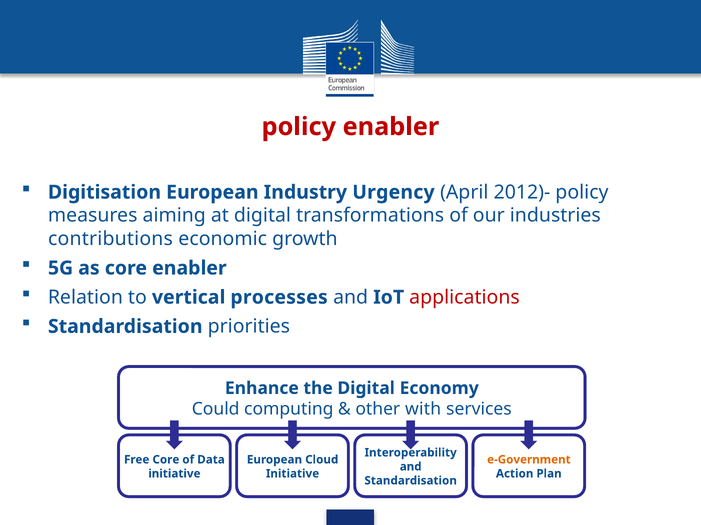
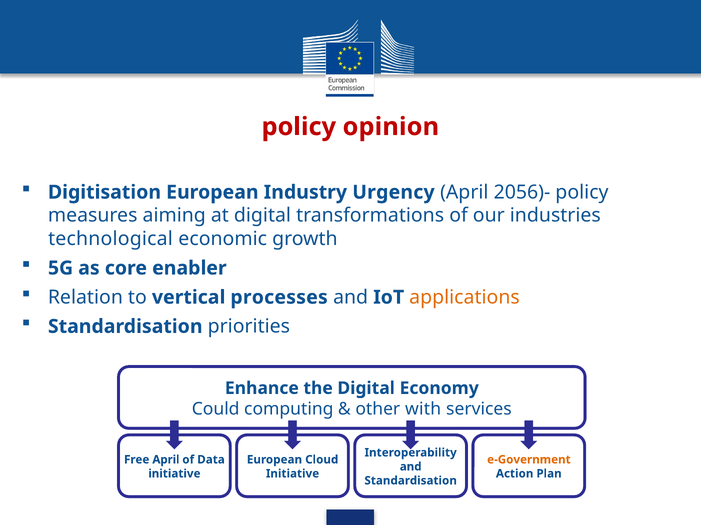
policy enabler: enabler -> opinion (391, 127)
2012)-: 2012)- -> 2056)- (522, 192)
contributions: contributions -> technological (111, 239)
applications colour: red -> orange (464, 298)
Free Core: Core -> April (166, 460)
